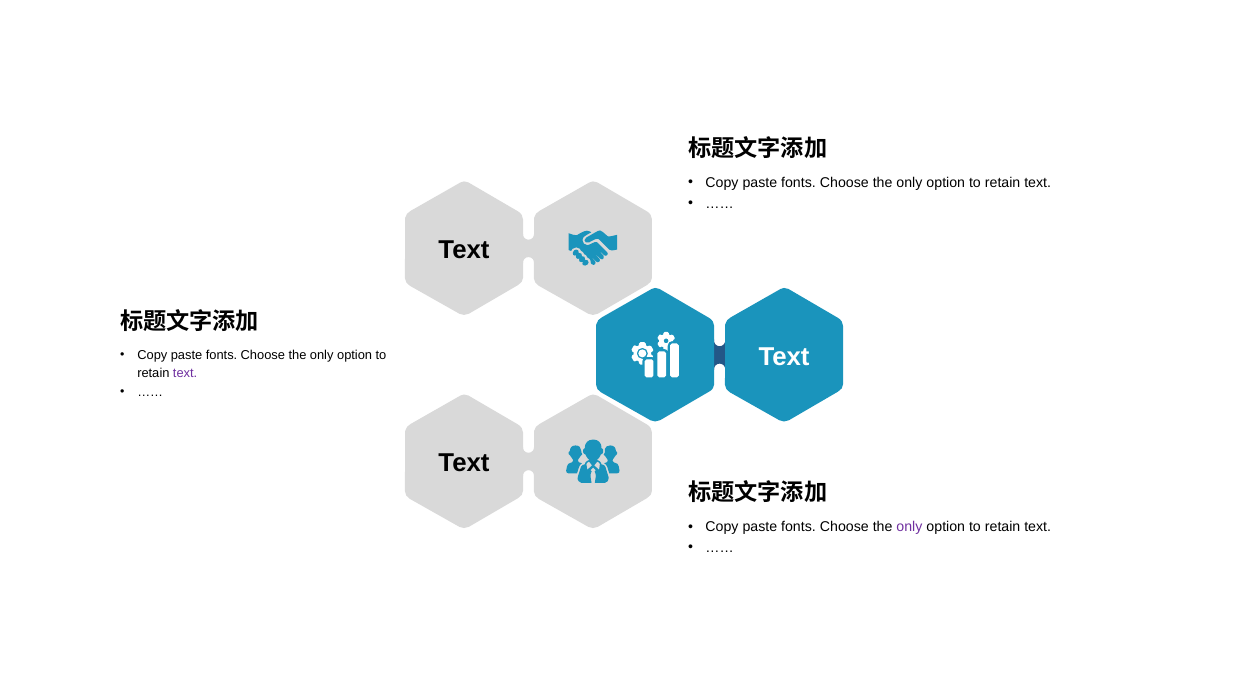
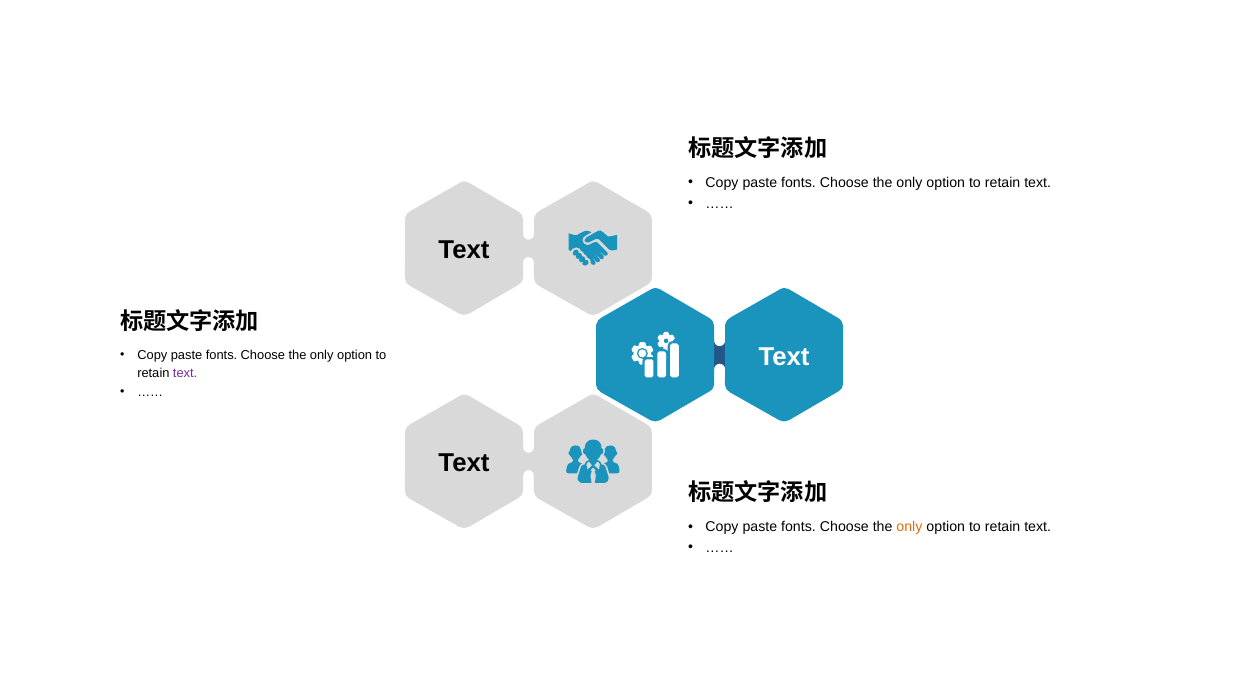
only colour: purple -> orange (909, 527)
